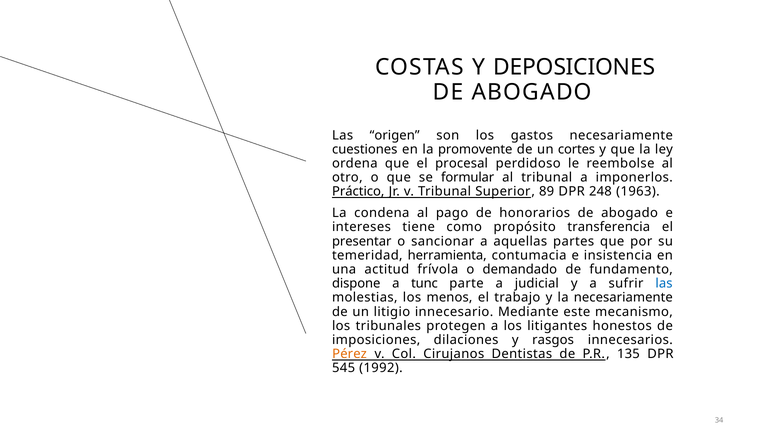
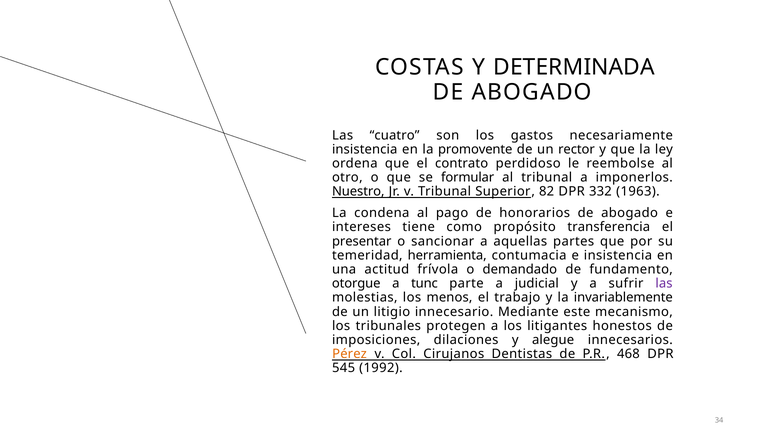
DEPOSICIONES: DEPOSICIONES -> DETERMINADA (574, 67)
origen: origen -> cuatro (395, 135)
cuestiones: cuestiones -> insistencia (365, 149)
cortes: cortes -> rector (576, 149)
procesal: procesal -> contrato (462, 163)
Práctico: Práctico -> Nuestro (358, 191)
89: 89 -> 82 (547, 191)
248: 248 -> 332 (600, 191)
dispone: dispone -> otorgue (356, 283)
las colour: blue -> purple (664, 283)
la necesariamente: necesariamente -> invariablemente (623, 297)
rasgos: rasgos -> alegue (553, 339)
135: 135 -> 468 (628, 354)
